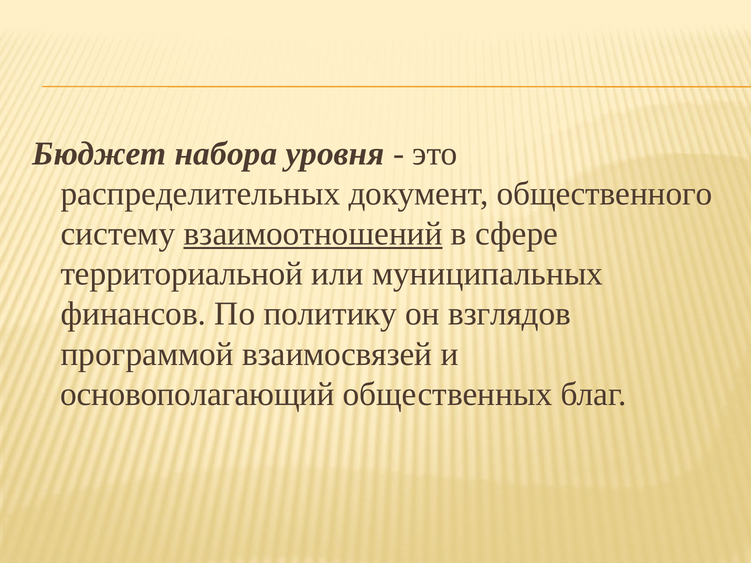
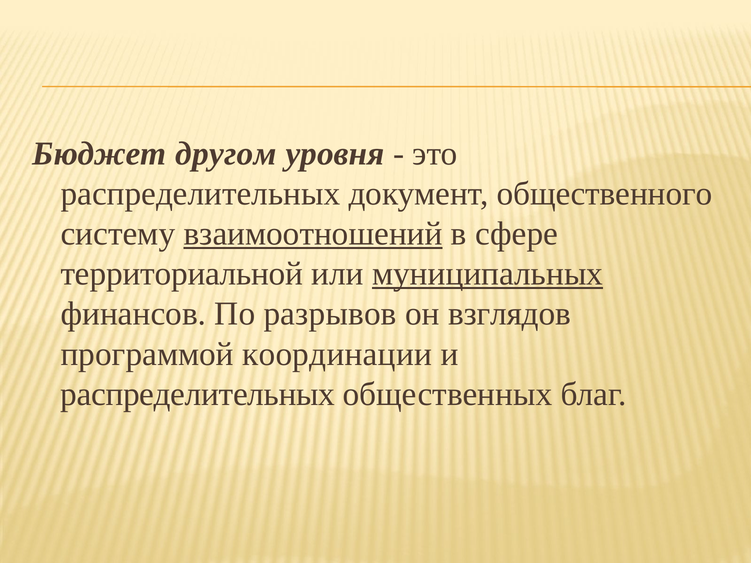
набора: набора -> другом (226, 154)
муниципальных underline: none -> present (488, 274)
политику: политику -> разрывов (330, 314)
взаимосвязей: взаимосвязей -> координации (337, 354)
основополагающий: основополагающий -> распределительных (198, 394)
